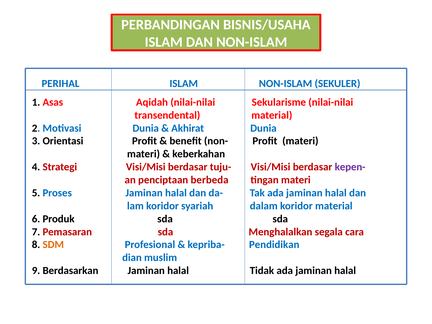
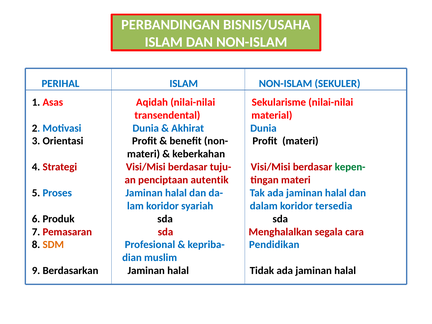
kepen- colour: purple -> green (350, 167)
berbeda: berbeda -> autentik (210, 180)
koridor material: material -> tersedia (334, 206)
